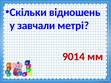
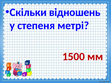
завчали: завчали -> степеня (36, 26)
9014: 9014 -> 1500 (74, 57)
